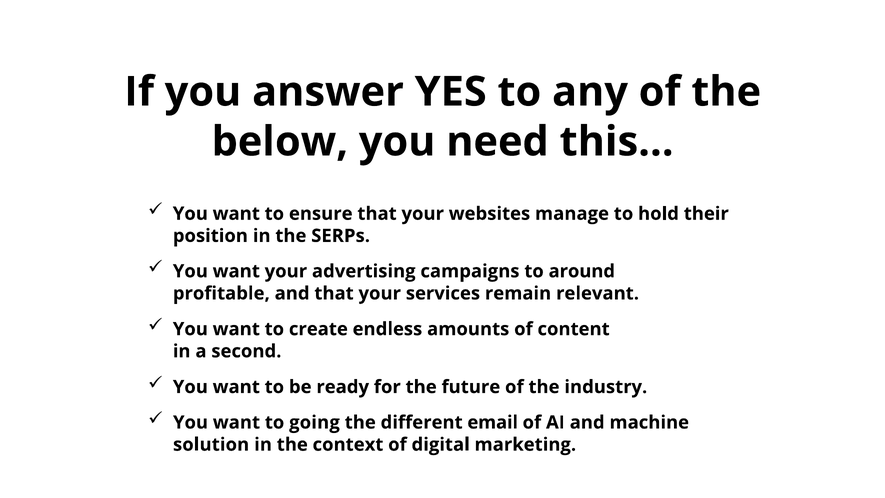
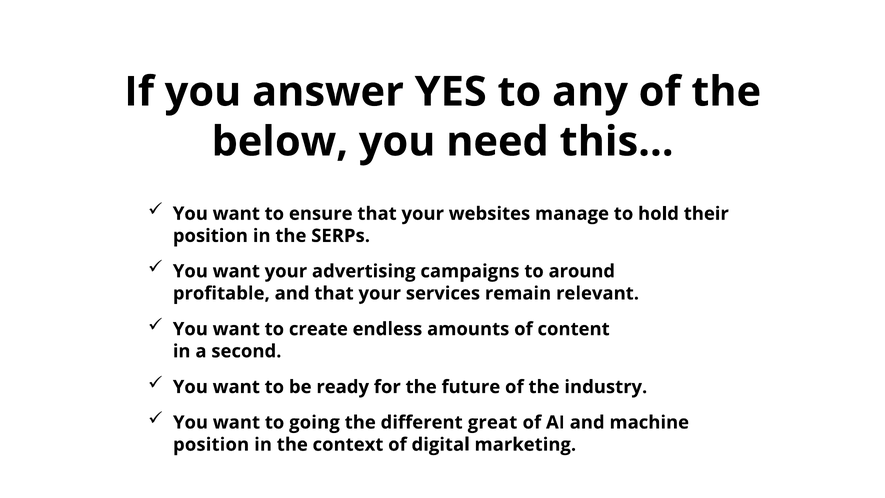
email: email -> great (493, 422)
solution: solution -> position (211, 444)
